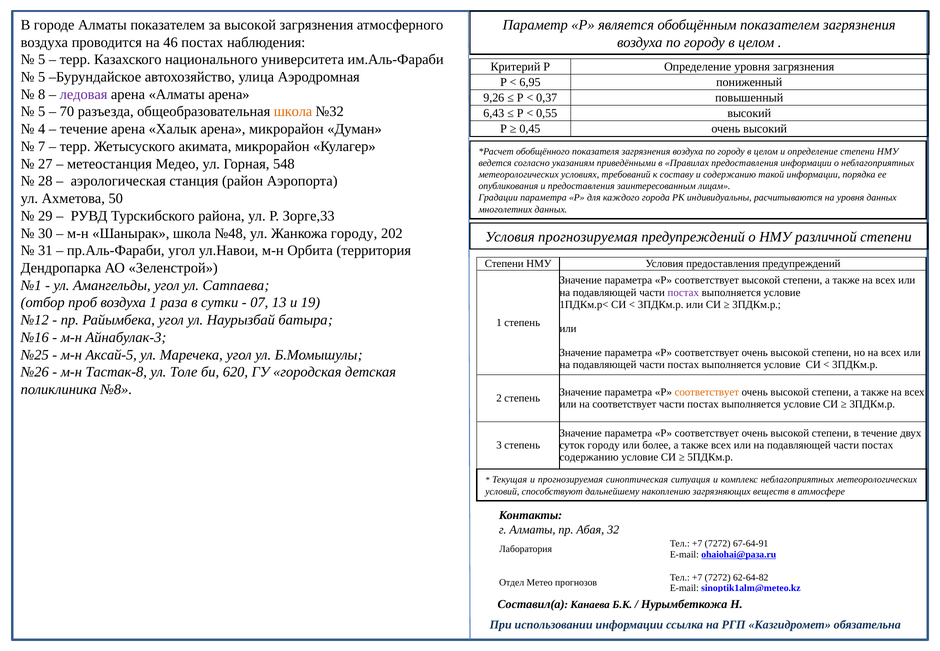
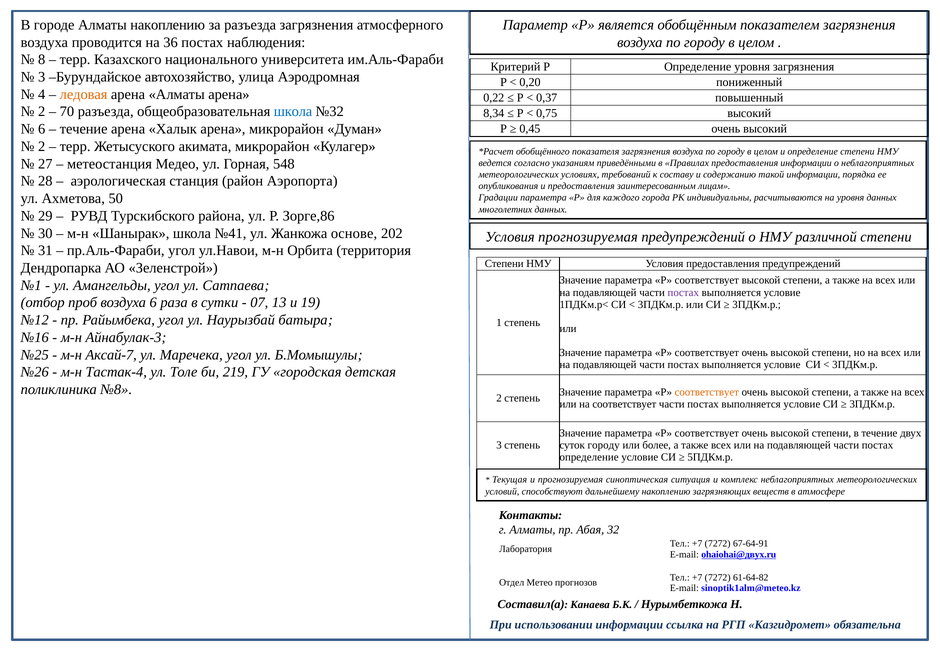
Алматы показателем: показателем -> накоплению (168, 25)
за высокой: высокой -> разъезда (250, 25)
46: 46 -> 36 (171, 42)
5: 5 -> 8 (42, 60)
5: 5 -> 3 (42, 77)
6,95: 6,95 -> 0,20 (530, 82)
8: 8 -> 4 (42, 94)
ледовая colour: purple -> orange (84, 94)
9,26: 9,26 -> 0,22 (494, 98)
5: 5 -> 2 (42, 112)
школа colour: orange -> blue (293, 112)
6,43: 6,43 -> 8,34 (494, 113)
0,55: 0,55 -> 0,75 (547, 113)
4: 4 -> 6 (42, 129)
7: 7 -> 2 (42, 146)
Зорге,33: Зорге,33 -> Зорге,86 (309, 216)
№48: №48 -> №41 (230, 233)
Жанкожа городу: городу -> основе (354, 233)
воздуха 1: 1 -> 6 (153, 303)
Аксай-5: Аксай-5 -> Аксай-7 (111, 355)
Тастак-8: Тастак-8 -> Тастак-4 (116, 372)
620: 620 -> 219 (235, 372)
содержанию: содержанию -> определение (589, 457)
ohaiohai@раза.ru: ohaiohai@раза.ru -> ohaiohai@двух.ru (739, 554)
62-64-82: 62-64-82 -> 61-64-82 (751, 577)
